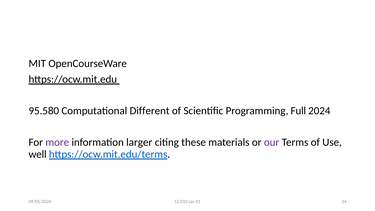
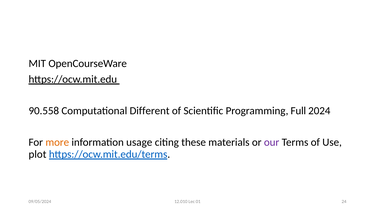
95.580: 95.580 -> 90.558 (44, 111)
more colour: purple -> orange (57, 142)
larger: larger -> usage (139, 142)
well: well -> plot (37, 154)
